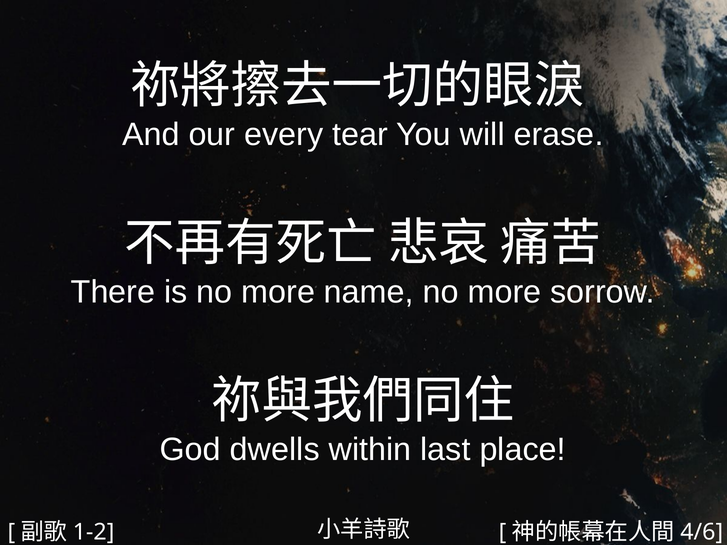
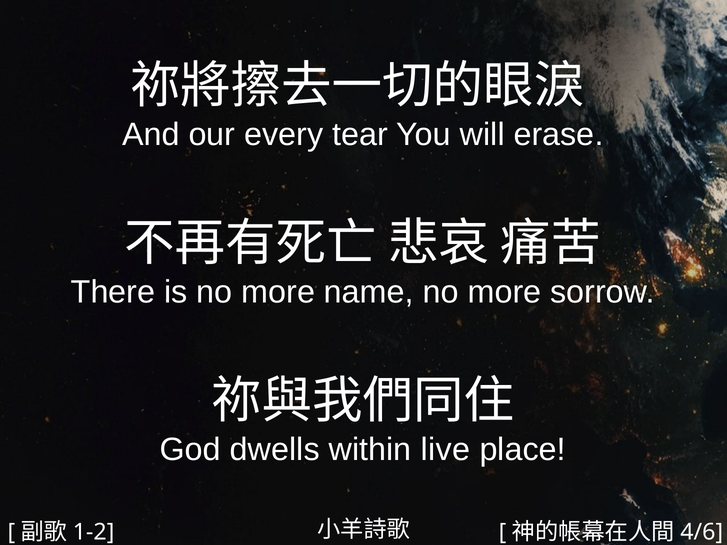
last: last -> live (445, 450)
